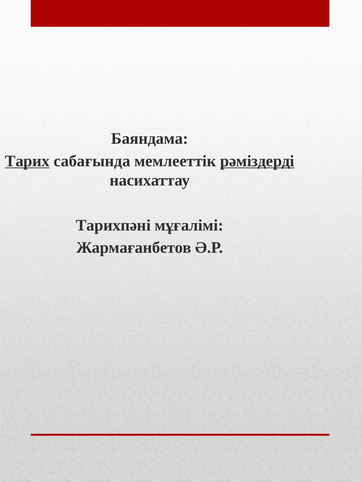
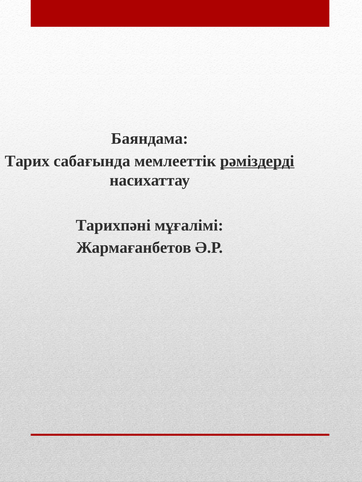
Тарих underline: present -> none (27, 161)
